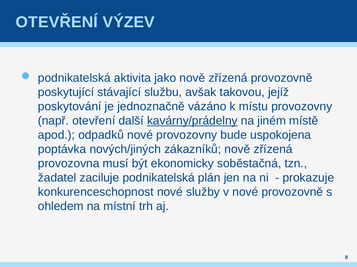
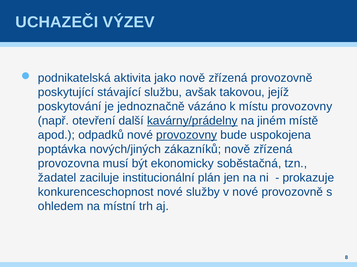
OTEVŘENÍ: OTEVŘENÍ -> UCHAZEČI (57, 22)
provozovny underline: none -> present (187, 135)
zaciluje podnikatelská: podnikatelská -> institucionální (159, 178)
